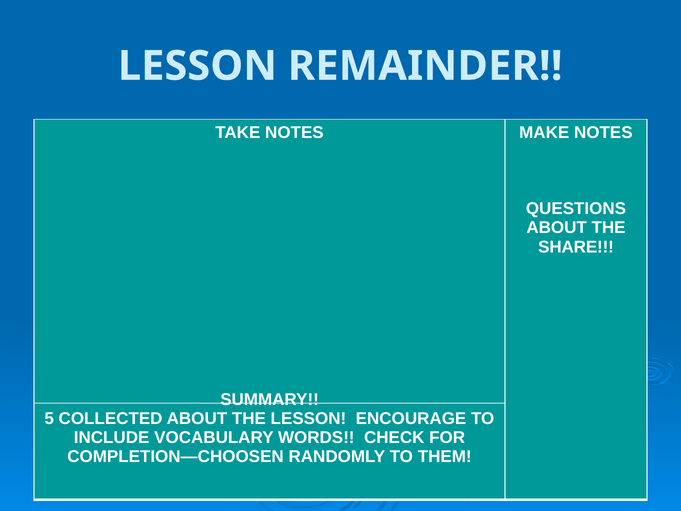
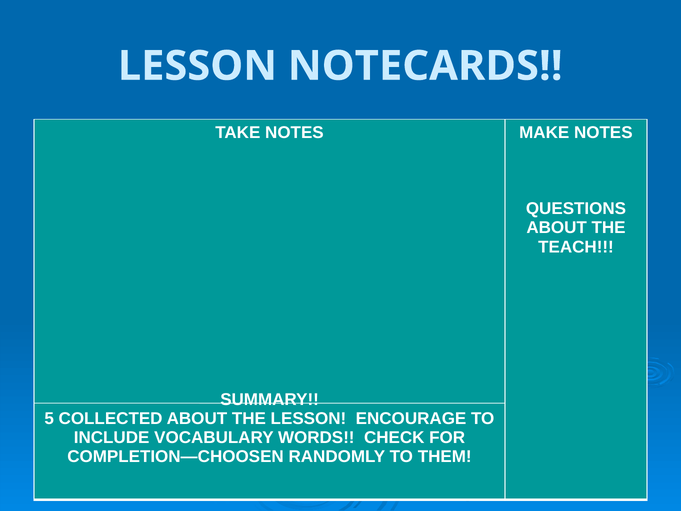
REMAINDER: REMAINDER -> NOTECARDS (425, 66)
SHARE: SHARE -> TEACH (576, 247)
